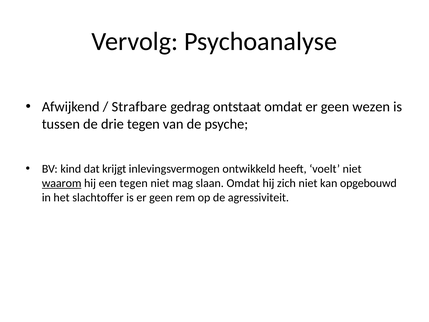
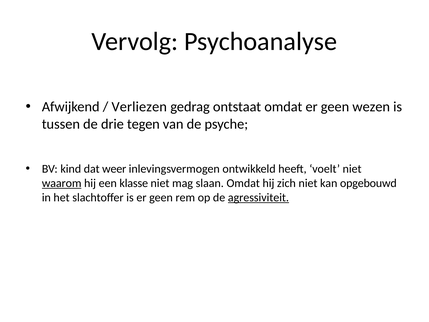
Strafbare: Strafbare -> Verliezen (139, 107)
krijgt: krijgt -> weer (114, 169)
een tegen: tegen -> klasse (134, 183)
agressiviteit underline: none -> present (258, 197)
